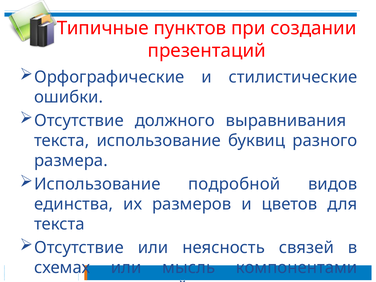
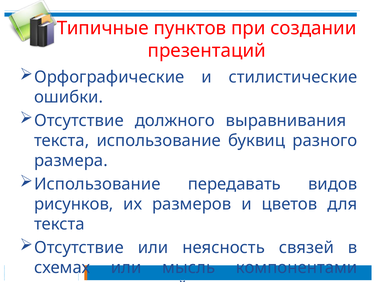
подробной: подробной -> передавать (234, 184)
единства: единства -> рисунков (74, 204)
